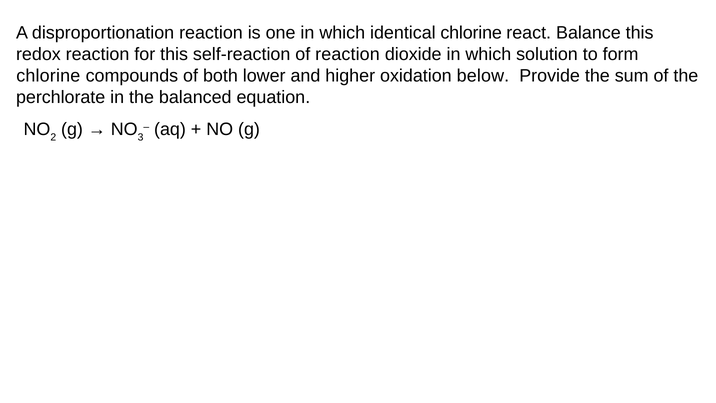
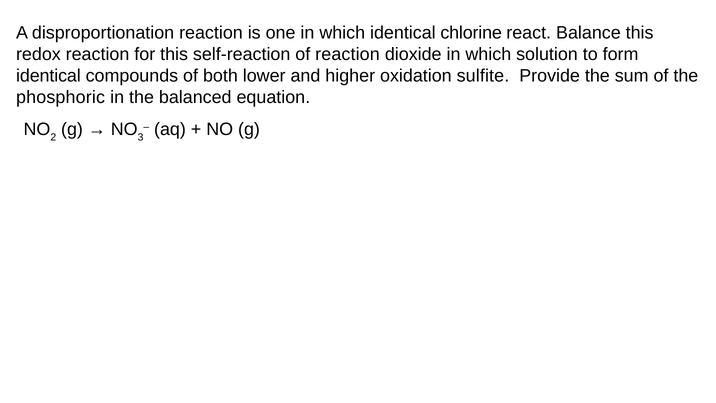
chlorine: chlorine -> identical (48, 76)
below: below -> sulfite (483, 76)
perchlorate: perchlorate -> phosphoric (61, 97)
